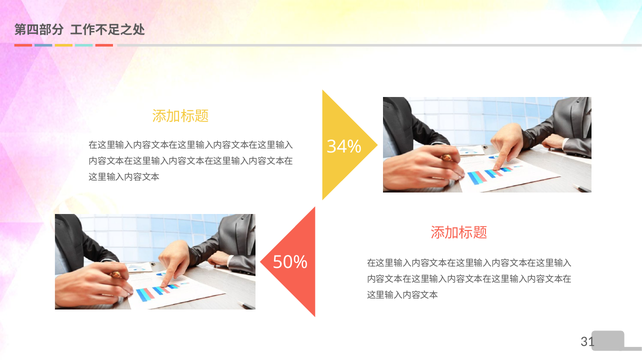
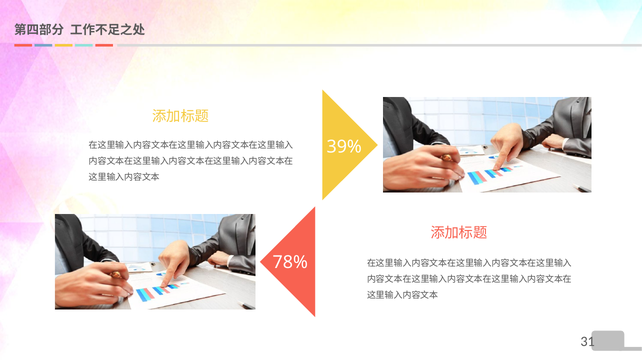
34%: 34% -> 39% (344, 147)
50%: 50% -> 78% (290, 262)
